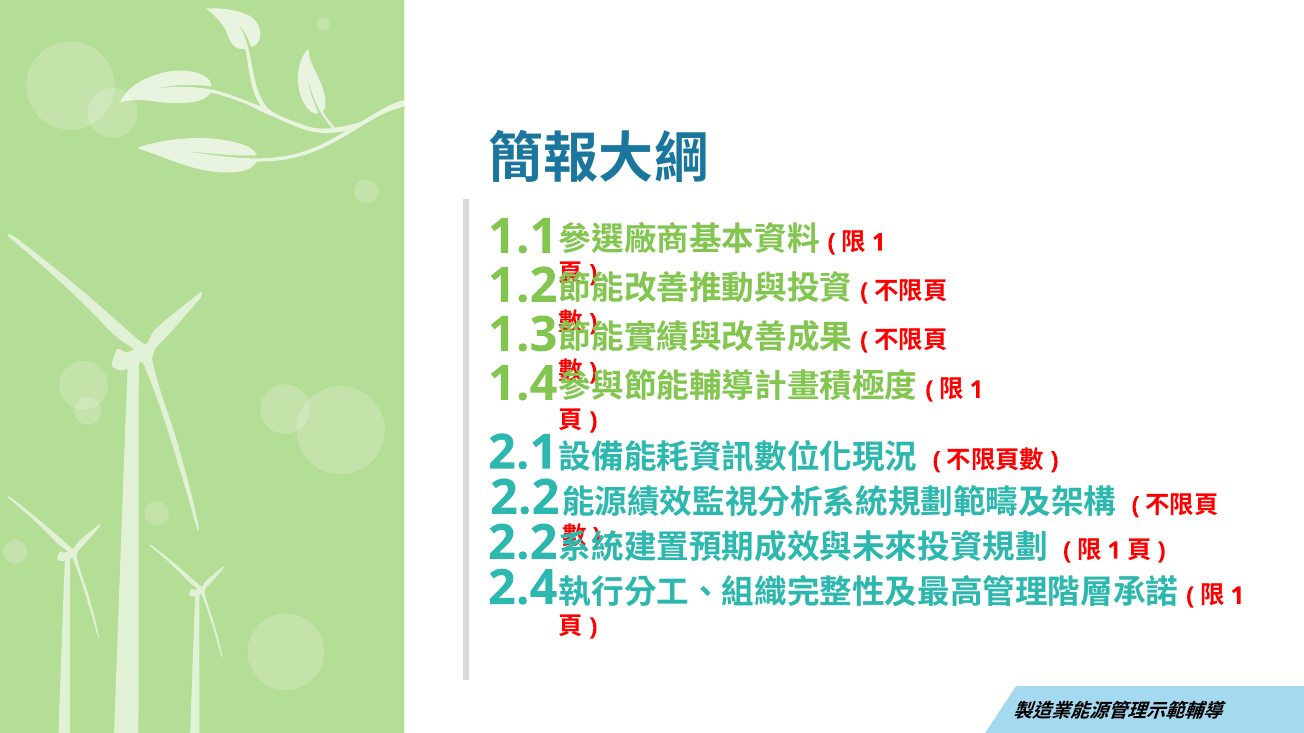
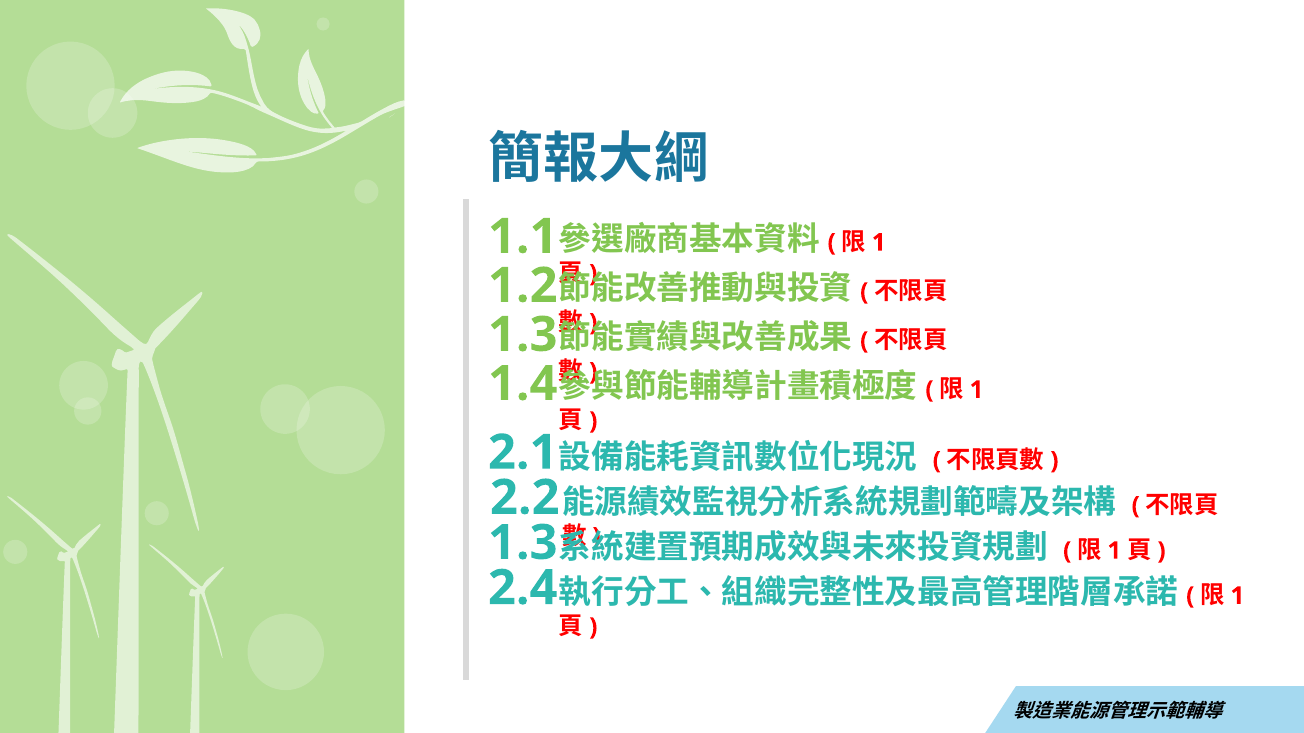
2.2: 2.2 -> 1.3 (523, 543)
